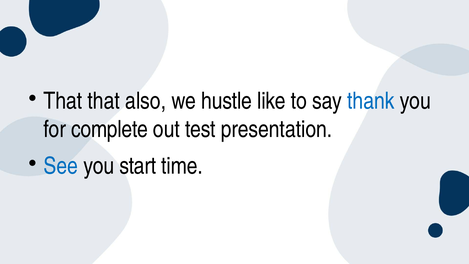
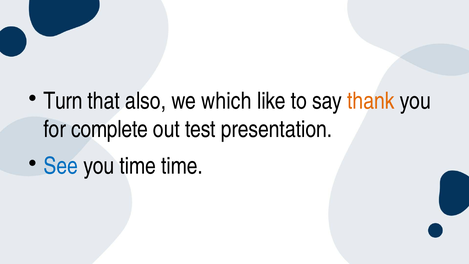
That: That -> Turn (63, 101)
hustle: hustle -> which (226, 101)
thank colour: blue -> orange (371, 101)
you start: start -> time (138, 166)
